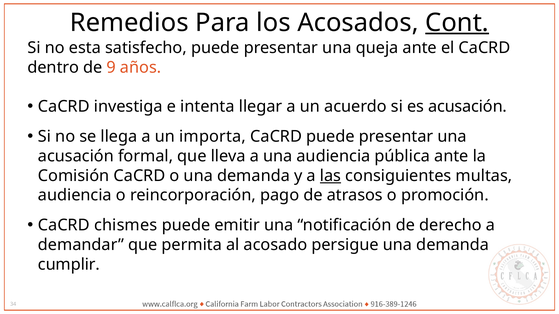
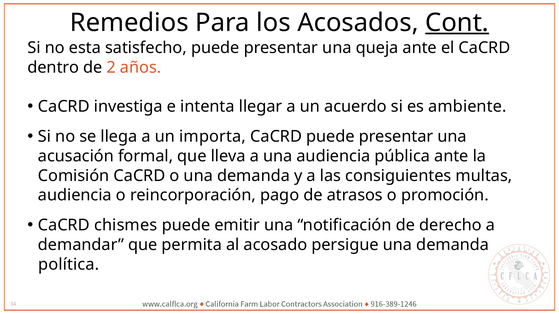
9: 9 -> 2 (111, 68)
es acusación: acusación -> ambiente (467, 107)
las underline: present -> none (331, 176)
cumplir: cumplir -> política (69, 265)
